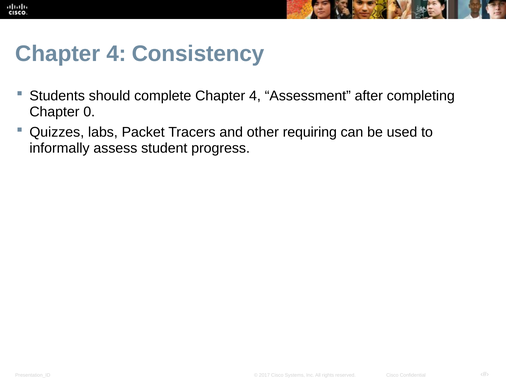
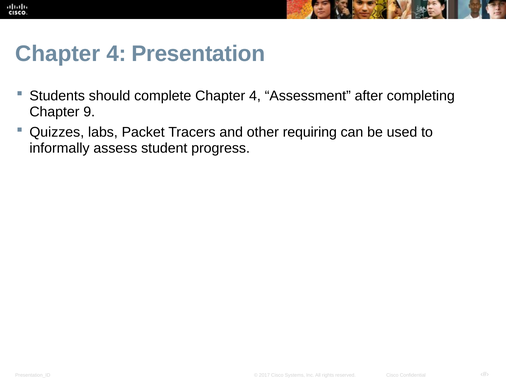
Consistency: Consistency -> Presentation (198, 54)
0: 0 -> 9 (89, 112)
